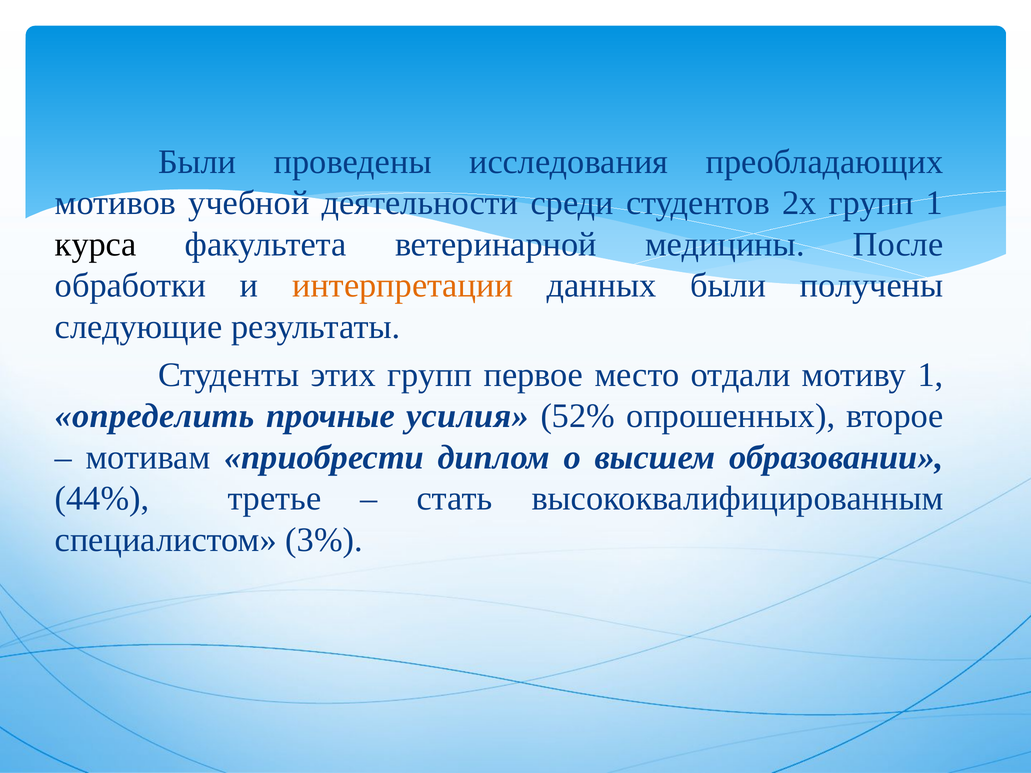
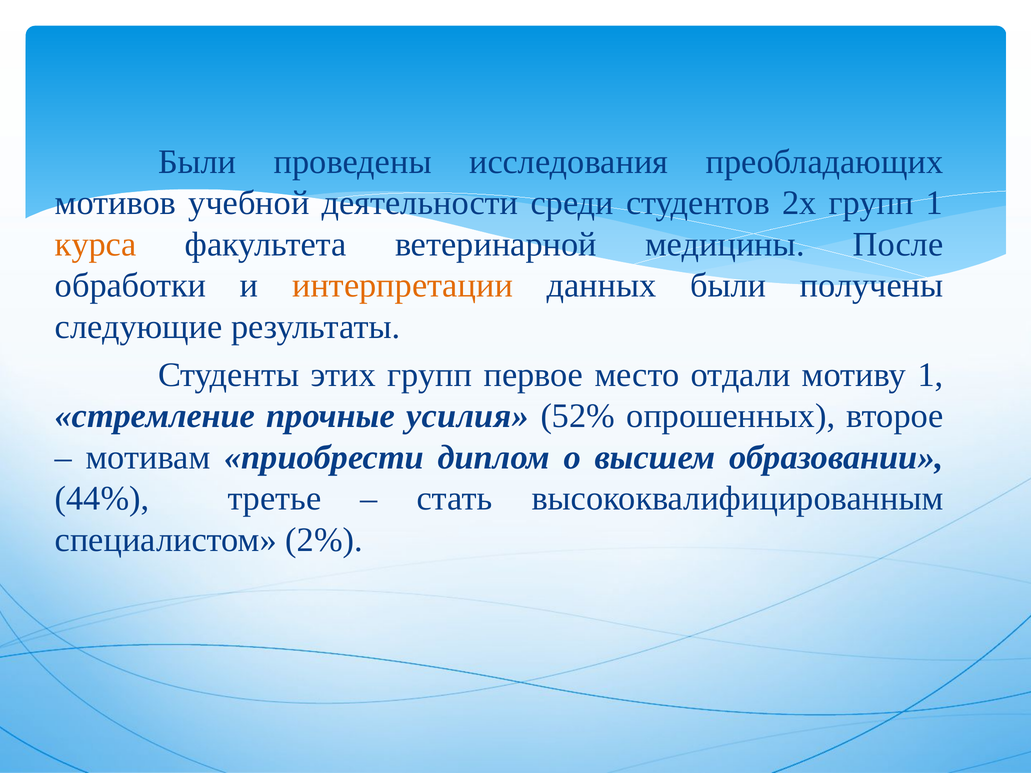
курса colour: black -> orange (96, 244)
определить: определить -> стремление (155, 416)
3%: 3% -> 2% (324, 540)
